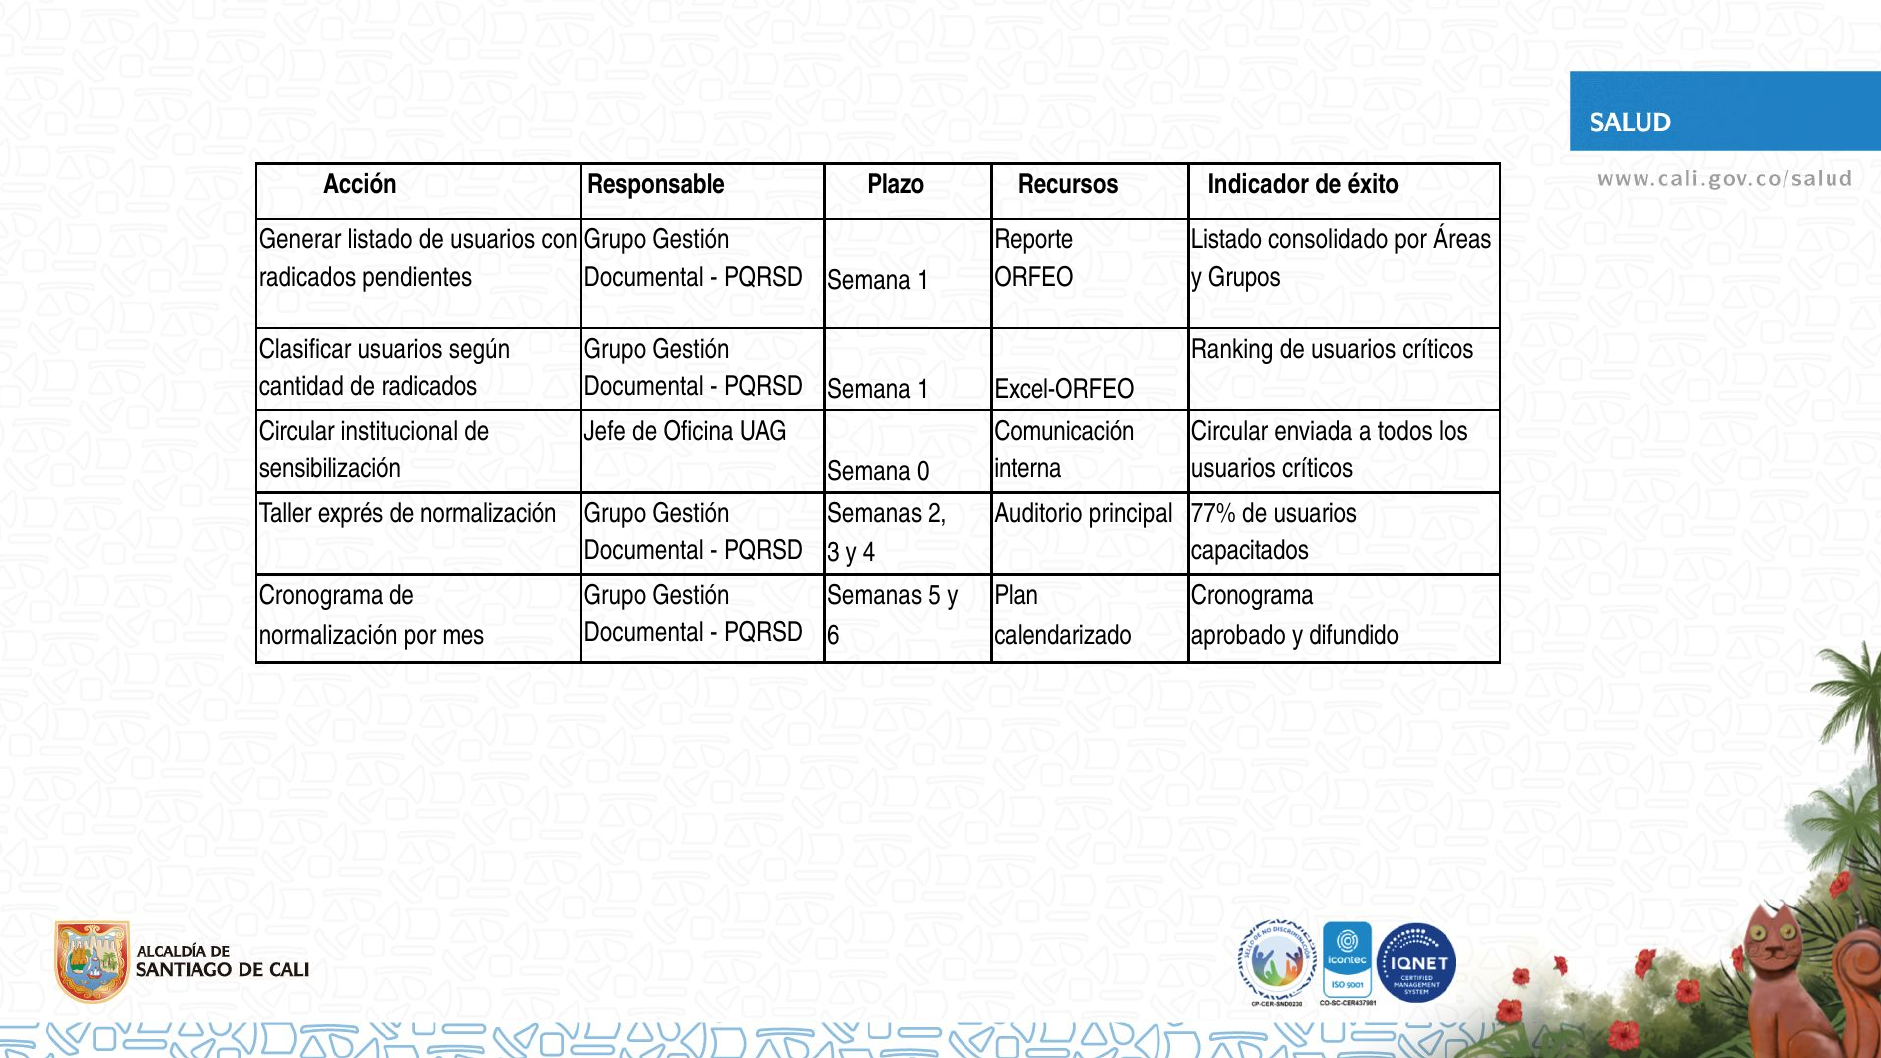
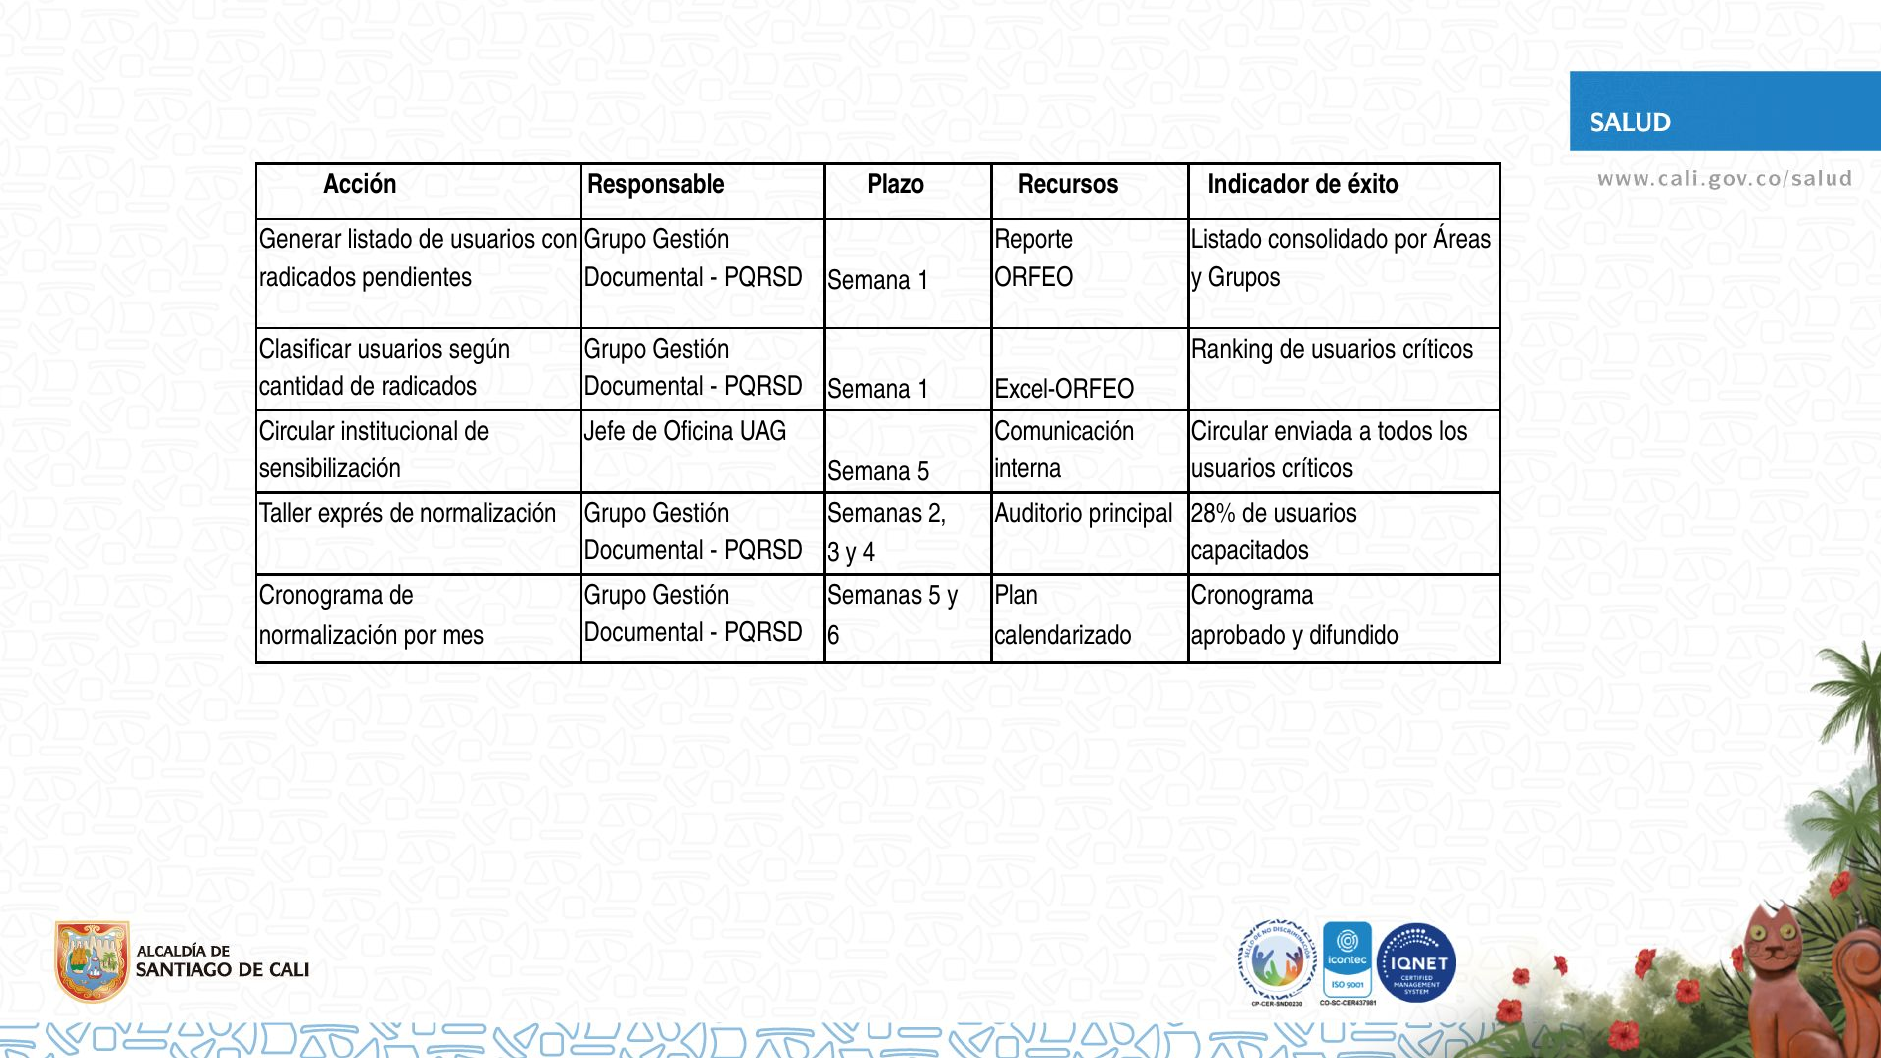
Semana 0: 0 -> 5 (923, 472)
77%: 77% -> 28% (1213, 513)
